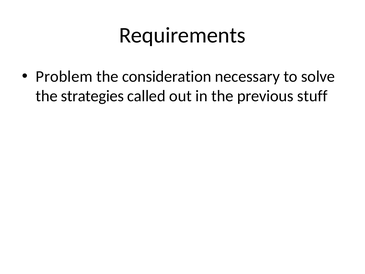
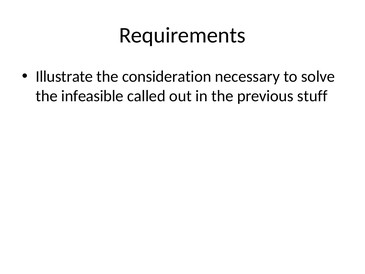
Problem: Problem -> Illustrate (64, 77)
strategies: strategies -> infeasible (92, 96)
